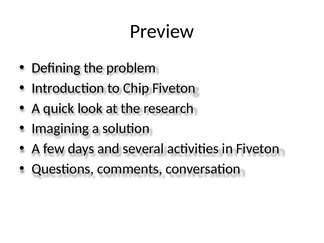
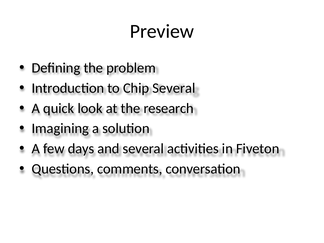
Chip Fiveton: Fiveton -> Several (174, 88)
